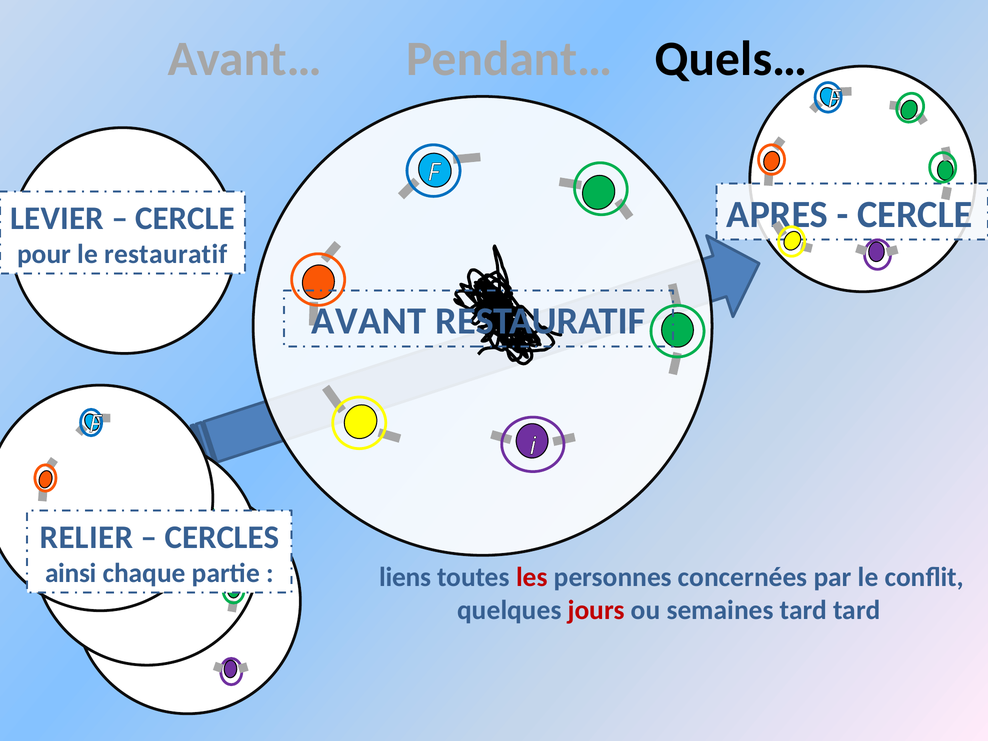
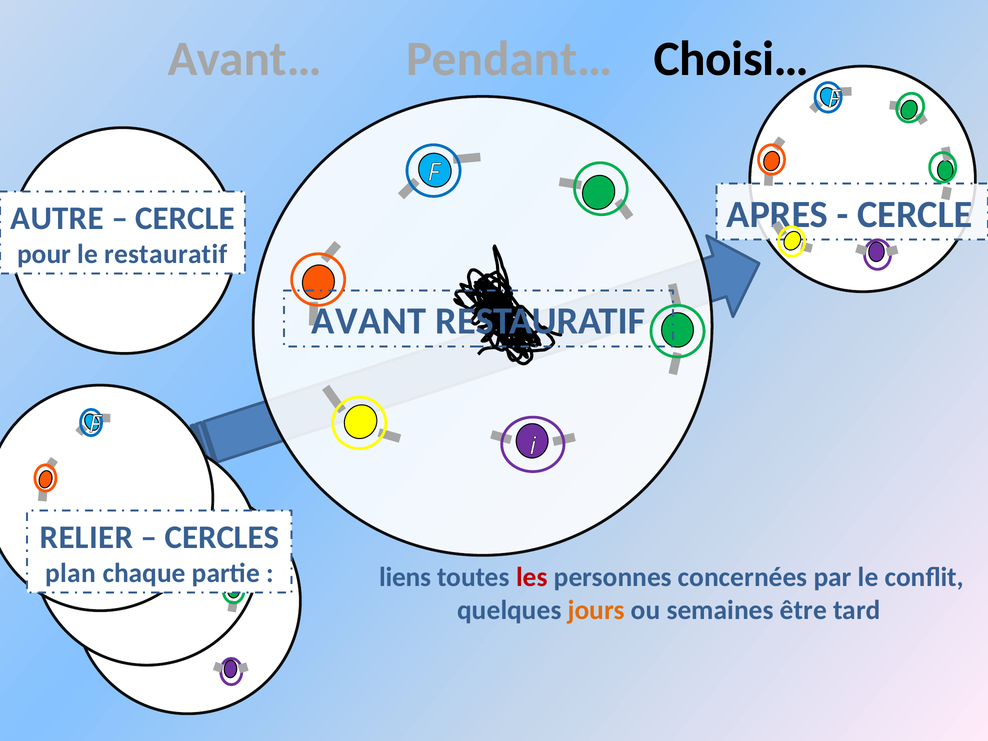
Quels…: Quels… -> Choisi… (731, 59)
LEVIER: LEVIER -> AUTRE (57, 218)
ainsi: ainsi -> plan (71, 573)
jours colour: red -> orange (596, 610)
semaines tard: tard -> être (803, 610)
